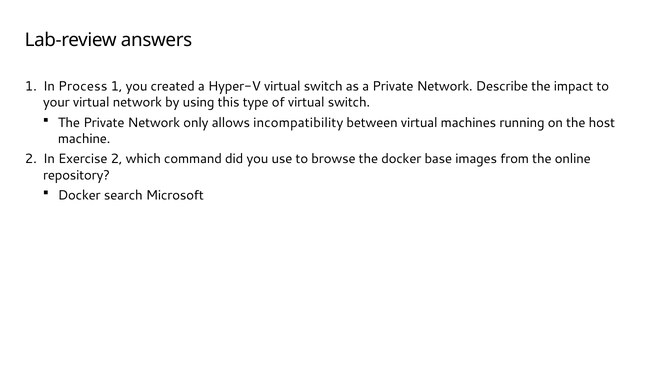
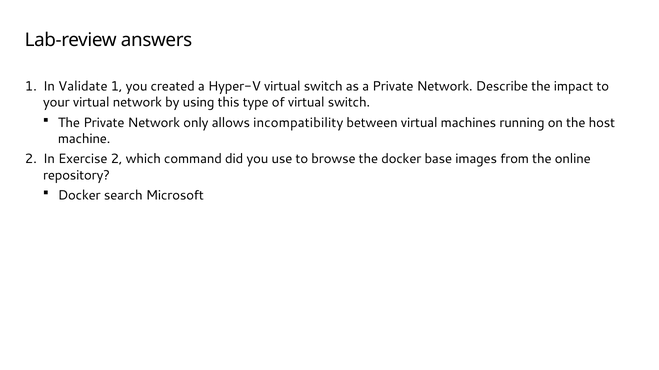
Process: Process -> Validate (83, 87)
